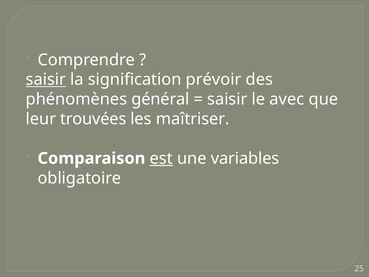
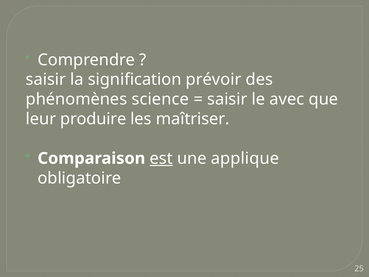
saisir underline: present -> none (46, 80)
général: général -> science (160, 99)
trouvées: trouvées -> produire (93, 119)
variables: variables -> applique (245, 158)
